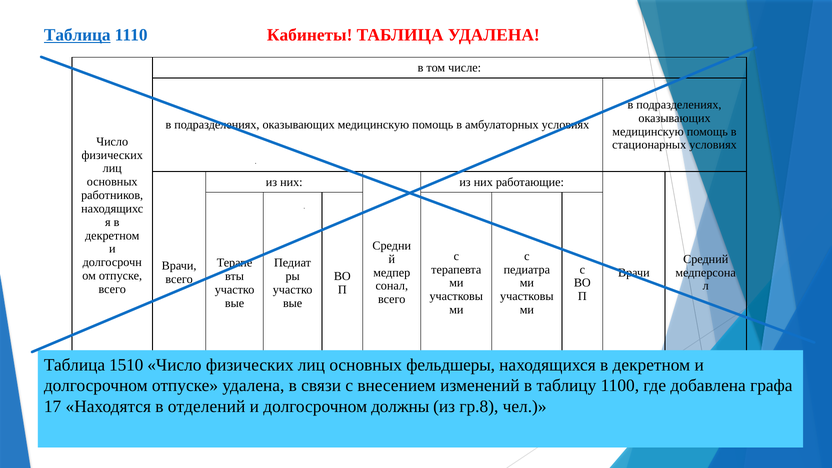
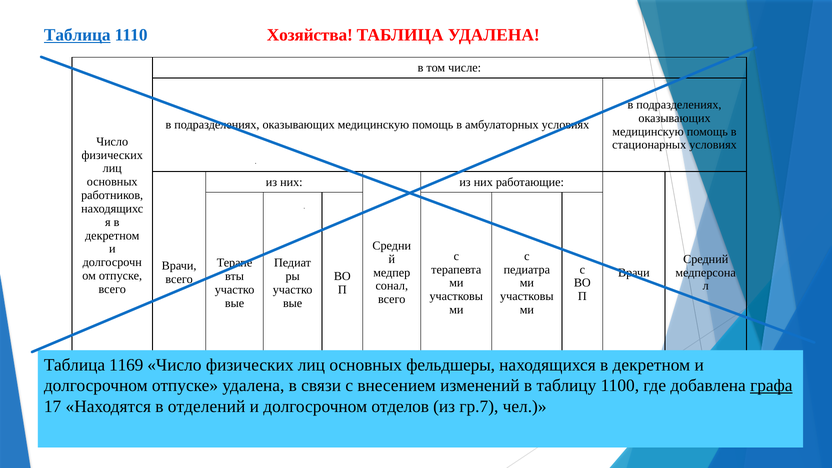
Кабинеты: Кабинеты -> Хозяйства (310, 35)
1510: 1510 -> 1169 (126, 365)
графа underline: none -> present (771, 386)
должны: должны -> отделов (400, 407)
гр.8: гр.8 -> гр.7 (479, 407)
